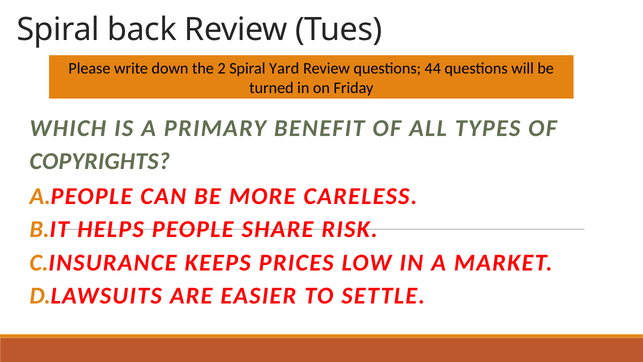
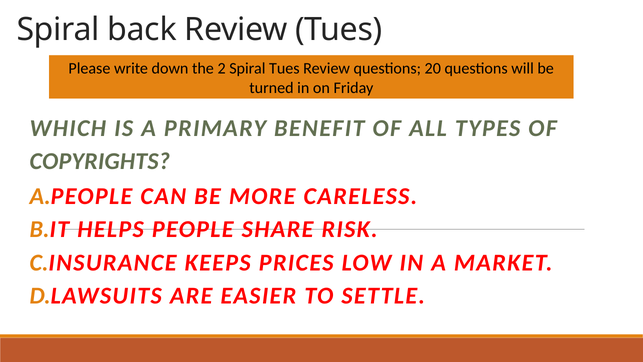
Spiral Yard: Yard -> Tues (284, 68)
44: 44 -> 20 (433, 68)
